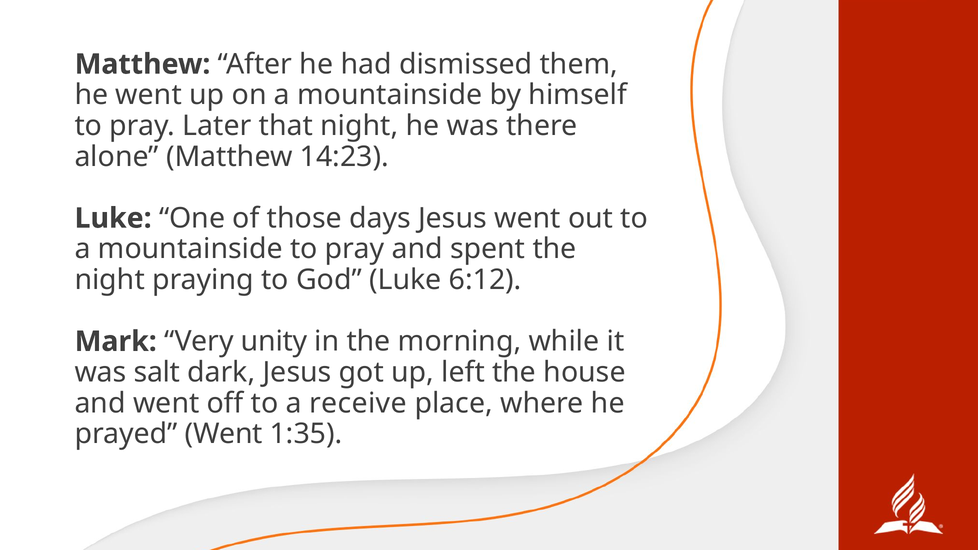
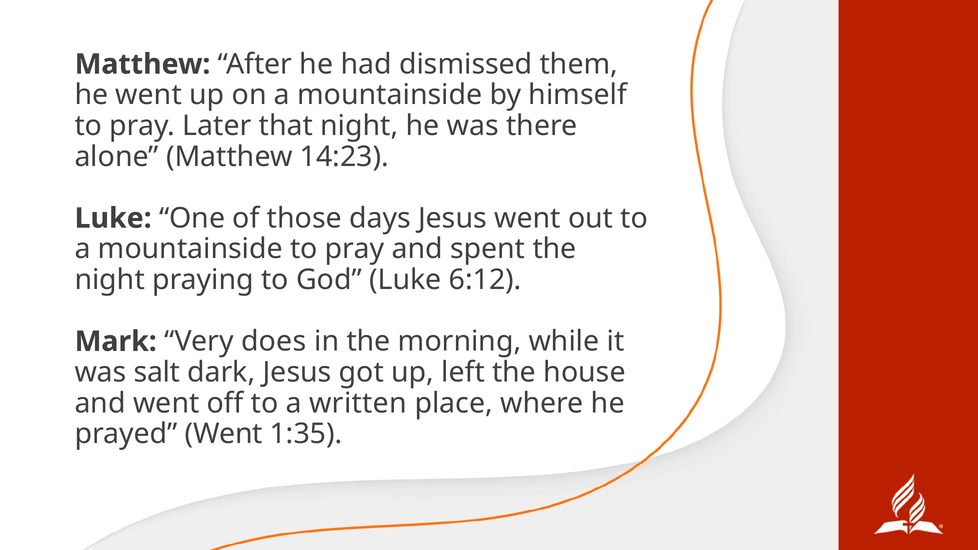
unity: unity -> does (274, 342)
receive: receive -> written (358, 403)
